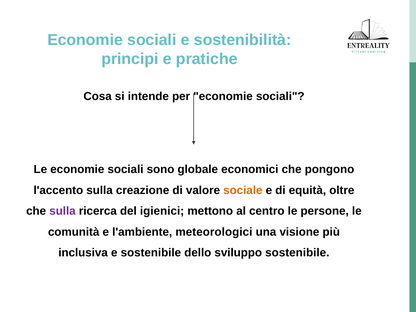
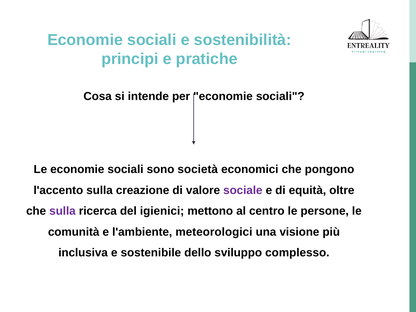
globale: globale -> società (198, 169)
sociale colour: orange -> purple (243, 190)
sviluppo sostenibile: sostenibile -> complesso (297, 253)
